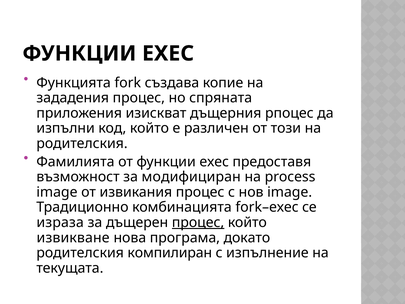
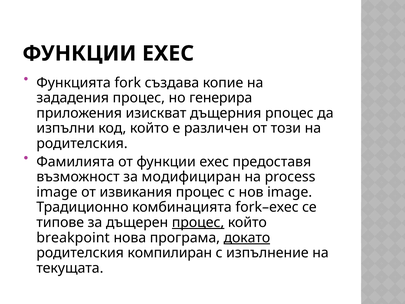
спряната: спряната -> генерира (221, 98)
израза: израза -> типове (60, 222)
извикване: извикване -> breakpoint (73, 238)
докато underline: none -> present (247, 238)
